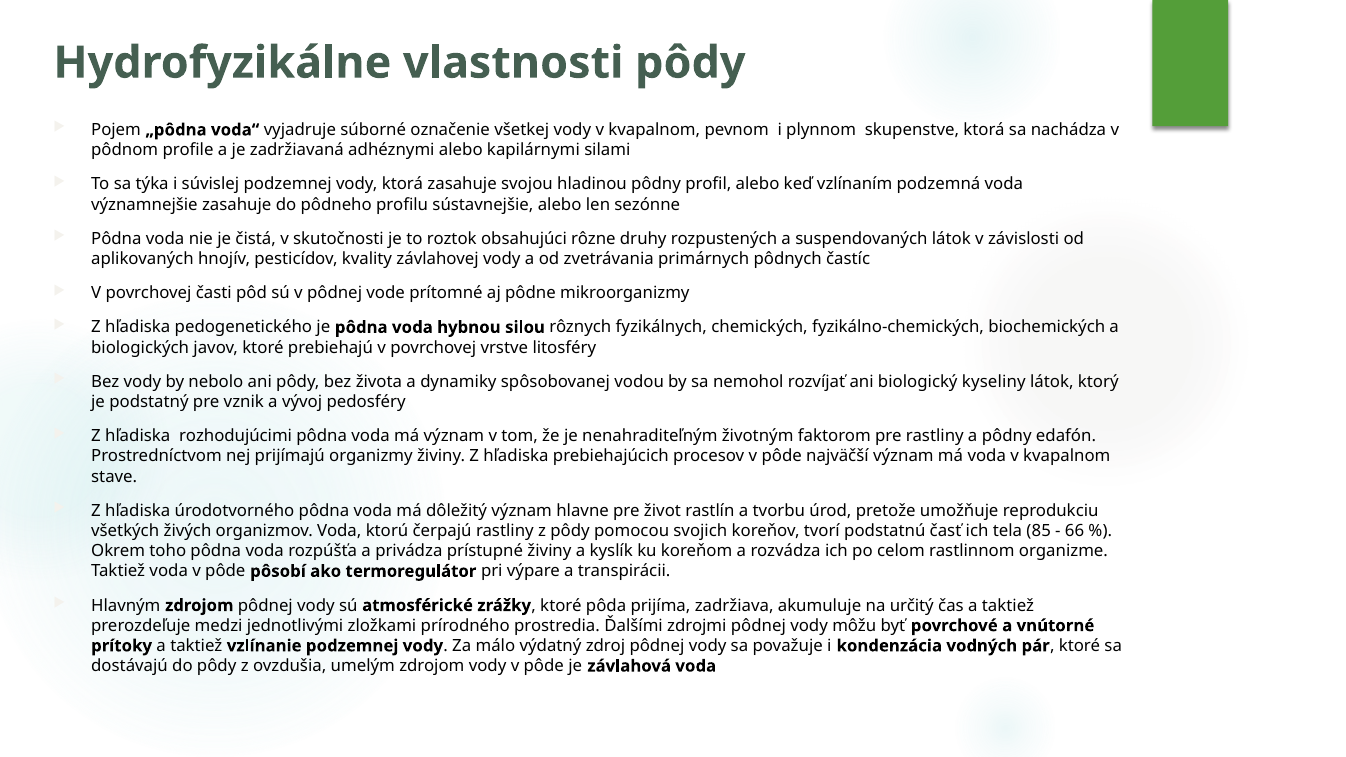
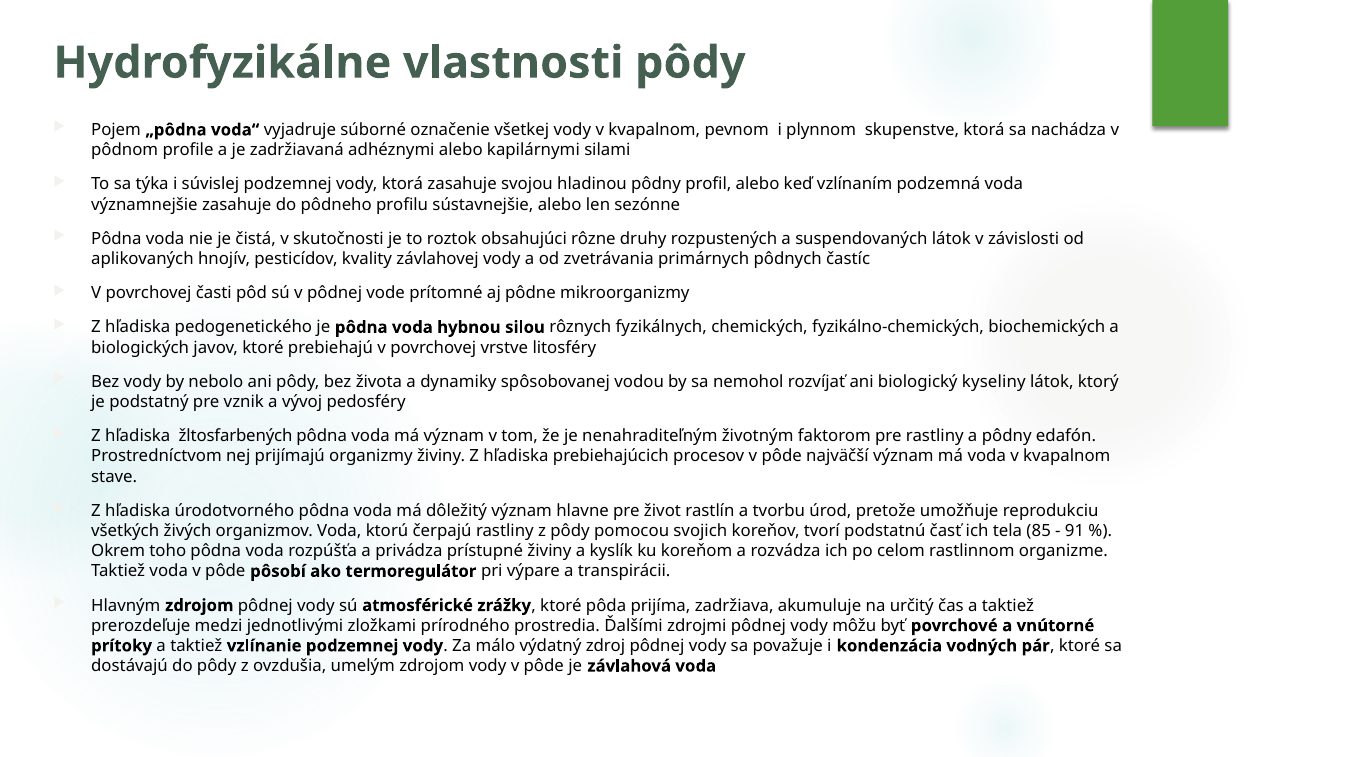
rozhodujúcimi: rozhodujúcimi -> žltosfarbených (236, 436)
66: 66 -> 91 (1075, 531)
